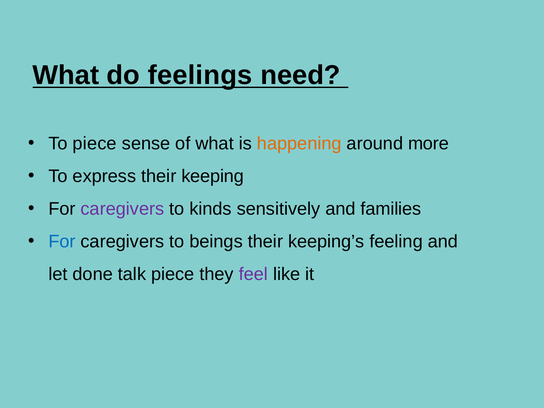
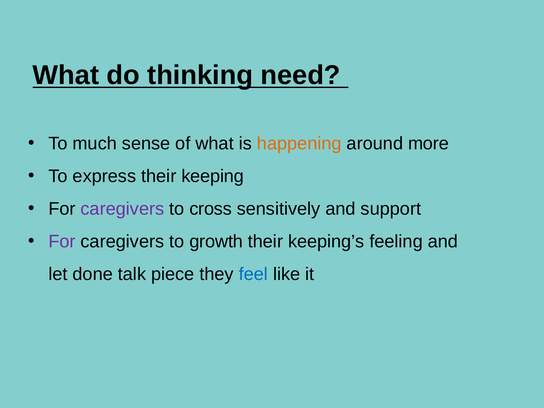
feelings: feelings -> thinking (200, 75)
To piece: piece -> much (95, 144)
kinds: kinds -> cross (211, 209)
families: families -> support (391, 209)
For colour: blue -> purple (62, 241)
beings: beings -> growth (216, 241)
feel colour: purple -> blue (253, 274)
